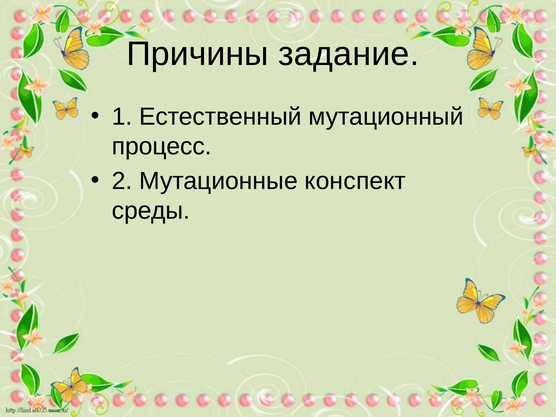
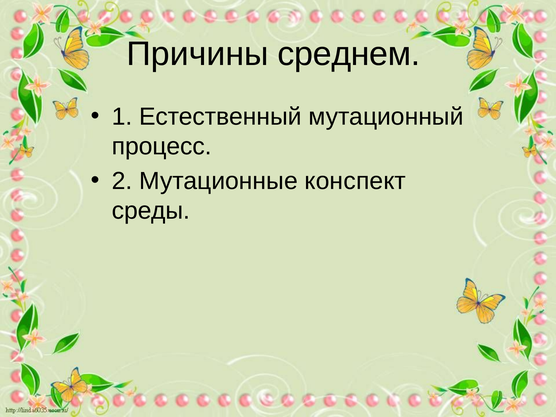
задание: задание -> среднем (349, 54)
